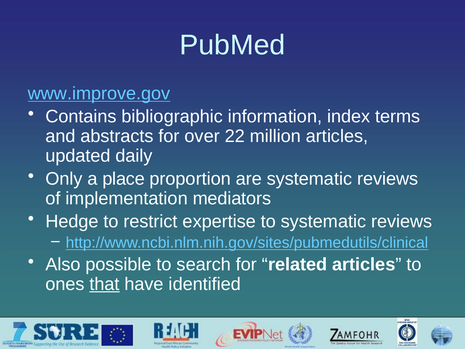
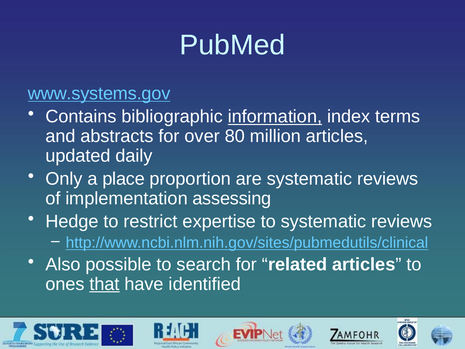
www.improve.gov: www.improve.gov -> www.systems.gov (99, 93)
information underline: none -> present (275, 117)
22: 22 -> 80 (235, 136)
mediators: mediators -> assessing (232, 198)
